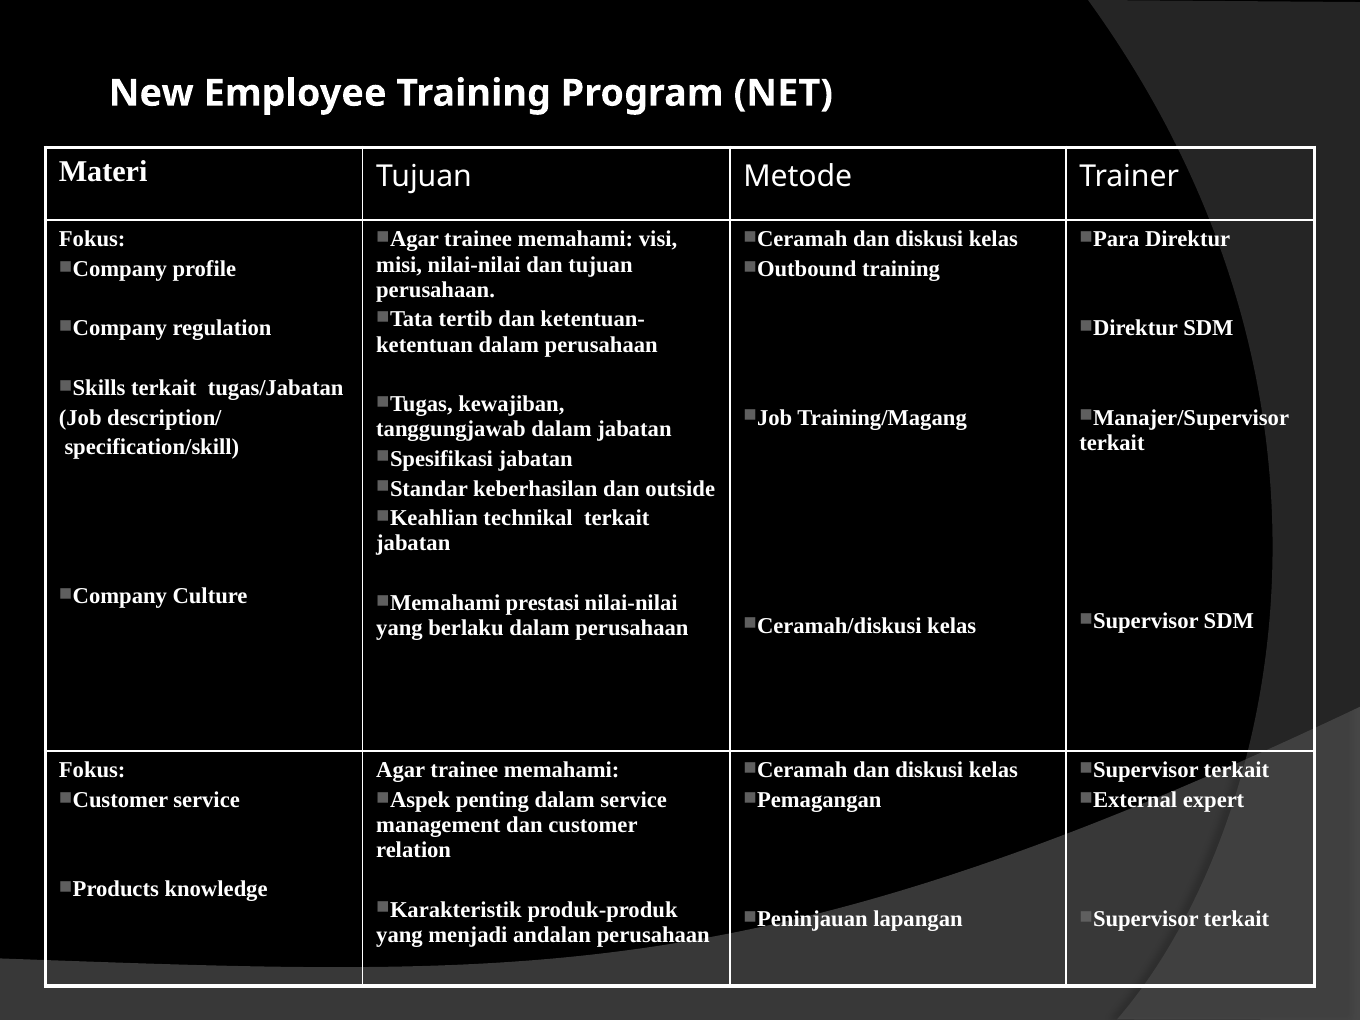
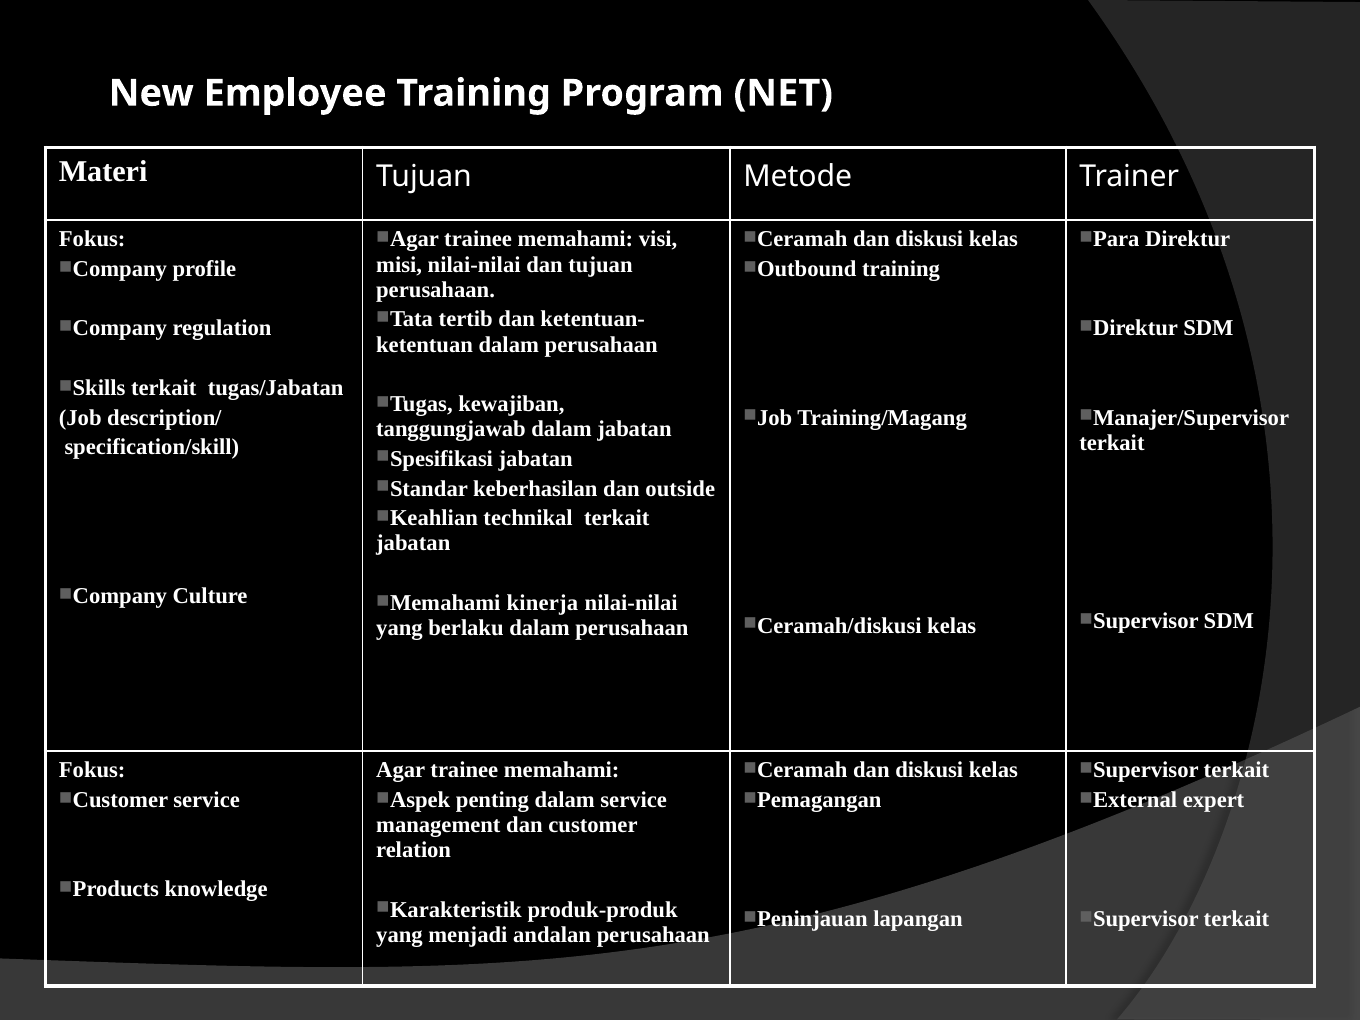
prestasi: prestasi -> kinerja (542, 603)
